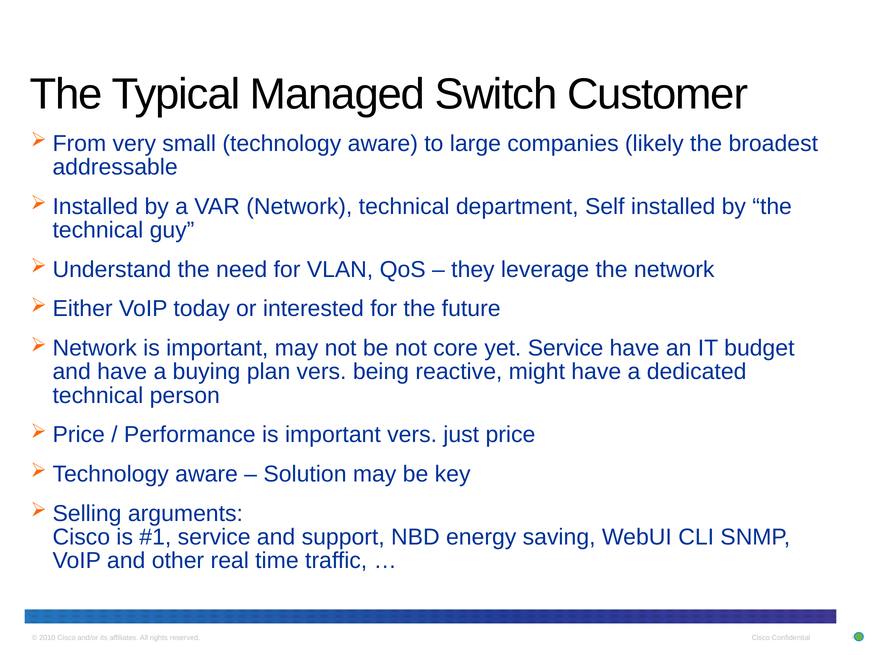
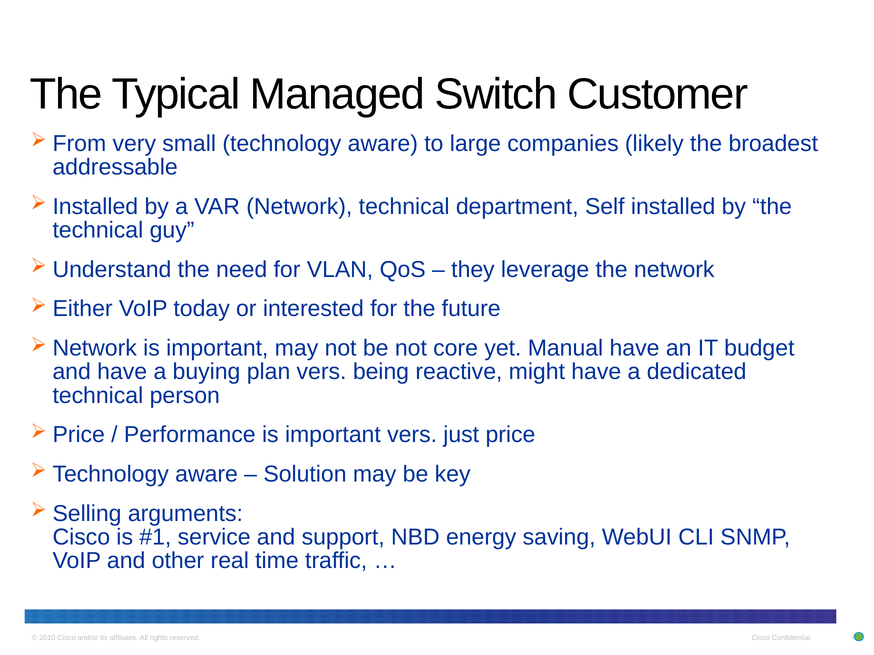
yet Service: Service -> Manual (565, 348)
